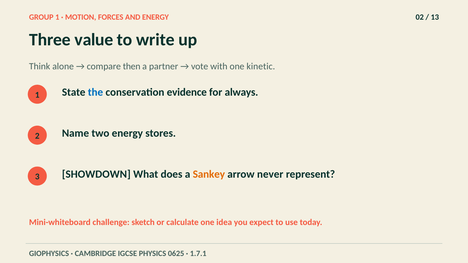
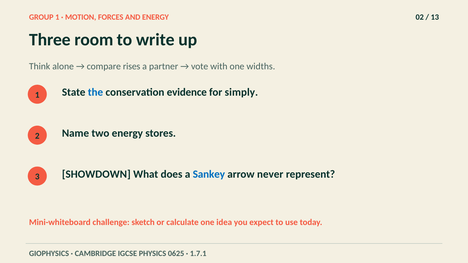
value: value -> room (94, 40)
then: then -> rises (132, 67)
kinetic: kinetic -> widths (261, 67)
always: always -> simply (241, 92)
Sankey colour: orange -> blue (209, 174)
